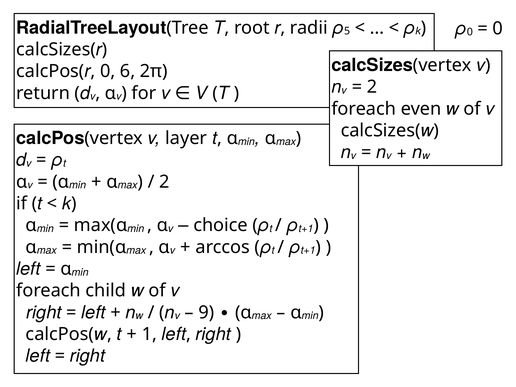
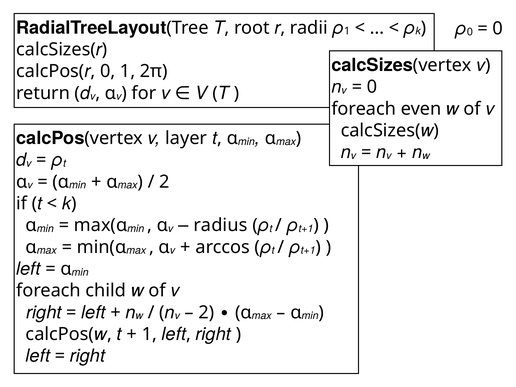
5: 5 -> 1 (347, 31)
0 6: 6 -> 1 (128, 71)
2: 2 -> 0 (372, 87)
choice: choice -> radius (220, 225)
9: 9 -> 2 (206, 312)
